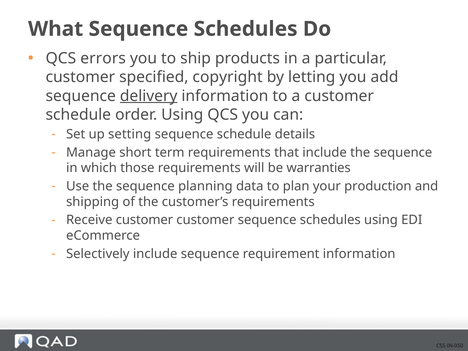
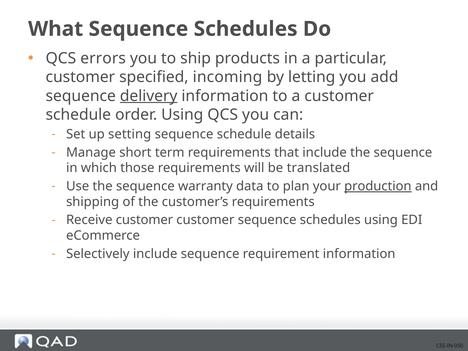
copyright: copyright -> incoming (228, 77)
warranties: warranties -> translated (318, 168)
planning: planning -> warranty (205, 186)
production underline: none -> present (378, 186)
